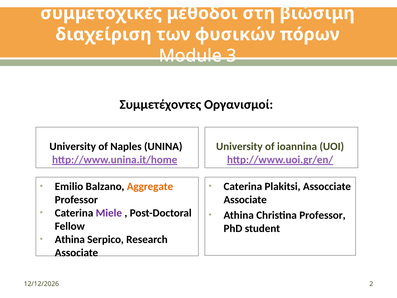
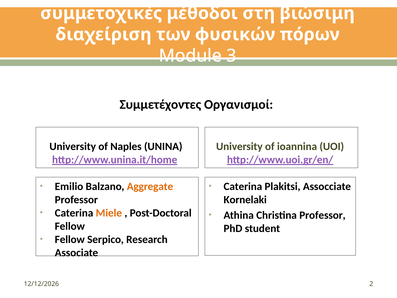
Associate: Associate -> Kornelaki (245, 200)
Miele colour: purple -> orange (109, 213)
Athina: Athina -> Fellow (70, 239)
